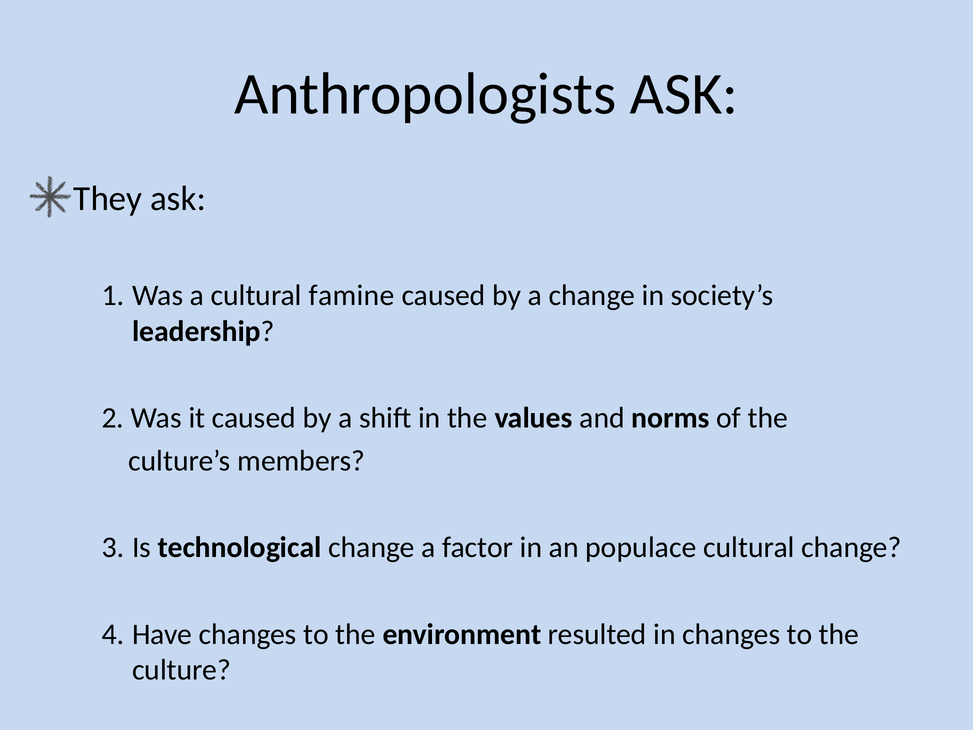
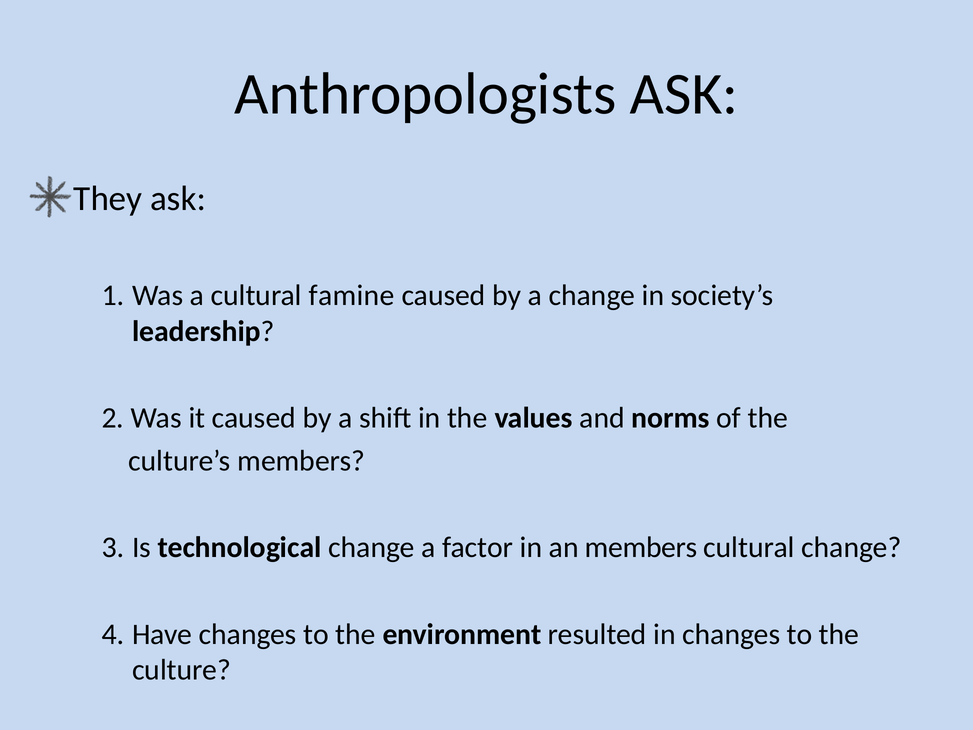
an populace: populace -> members (641, 547)
